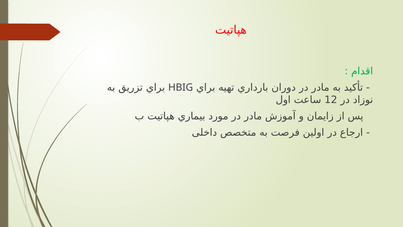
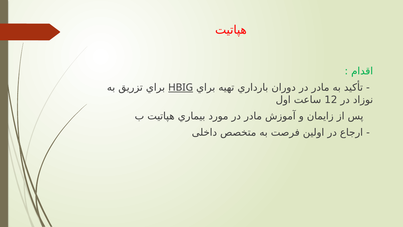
HBIG underline: none -> present (181, 88)
